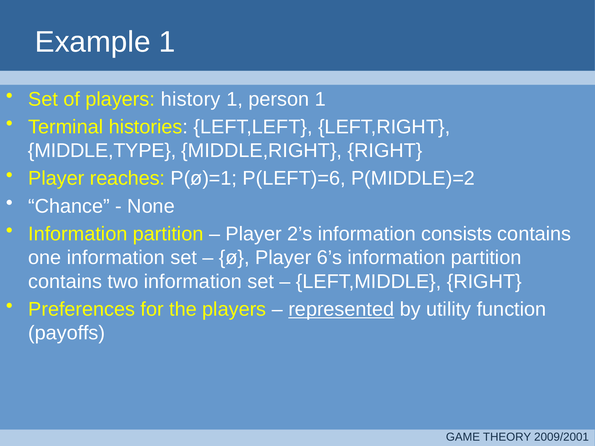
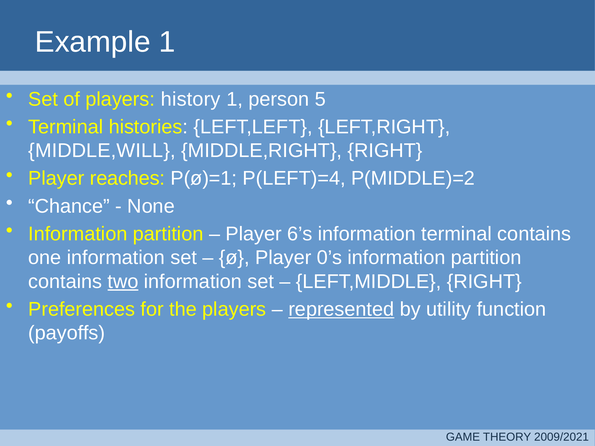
person 1: 1 -> 5 (320, 99)
MIDDLE,TYPE: MIDDLE,TYPE -> MIDDLE,WILL (102, 151)
P(LEFT)=6: P(LEFT)=6 -> P(LEFT)=4 (294, 179)
2’s: 2’s -> 6’s (300, 234)
information consists: consists -> terminal (457, 234)
6’s: 6’s -> 0’s (329, 258)
two underline: none -> present (123, 282)
2009/2001: 2009/2001 -> 2009/2021 (562, 437)
